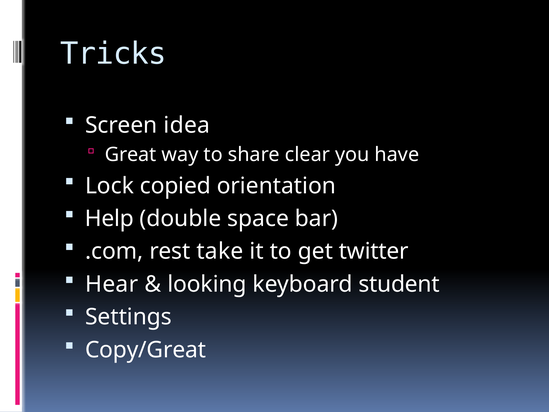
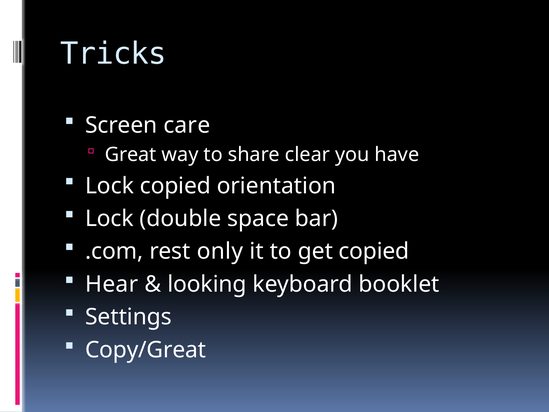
idea: idea -> care (187, 125)
Help: Help -> Lock (109, 218)
take: take -> only (220, 251)
get twitter: twitter -> copied (374, 251)
student: student -> booklet (399, 284)
